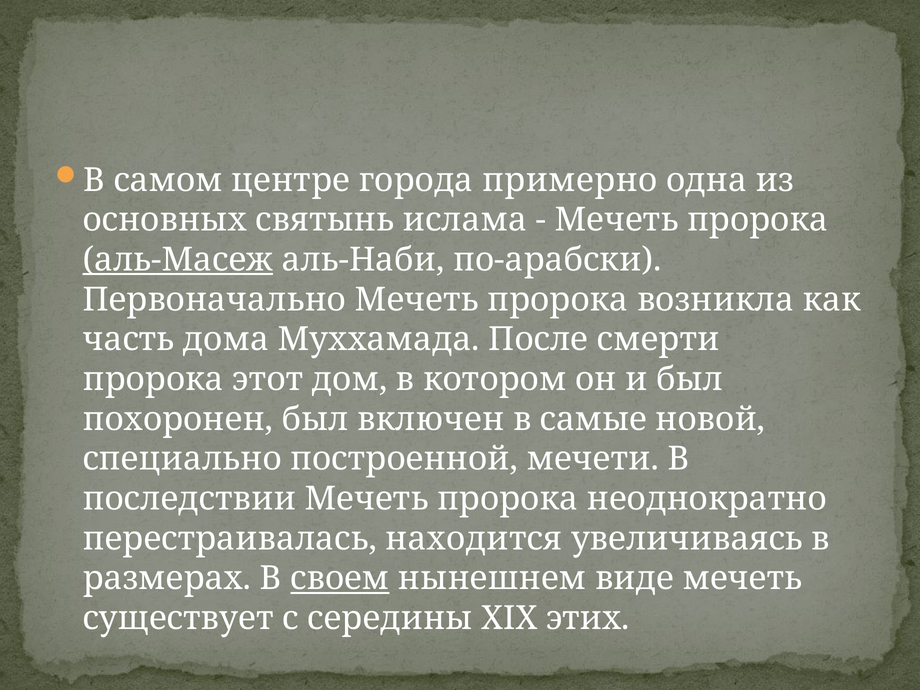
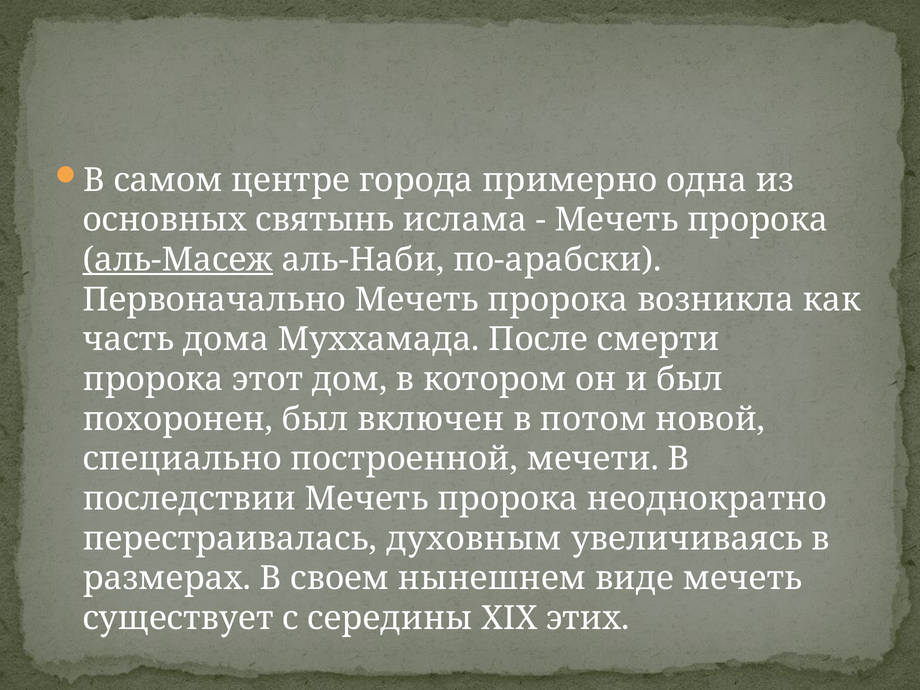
самые: самые -> потом (593, 419)
находится: находится -> духовным (474, 539)
своем underline: present -> none (340, 579)
